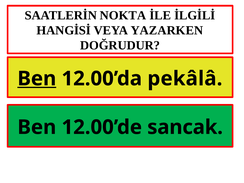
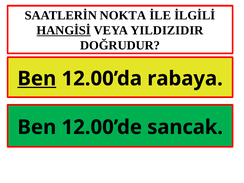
HANGİSİ underline: none -> present (64, 30)
YAZARKEN: YAZARKEN -> YILDIZIDIR (167, 30)
pekâlâ: pekâlâ -> rabaya (185, 79)
